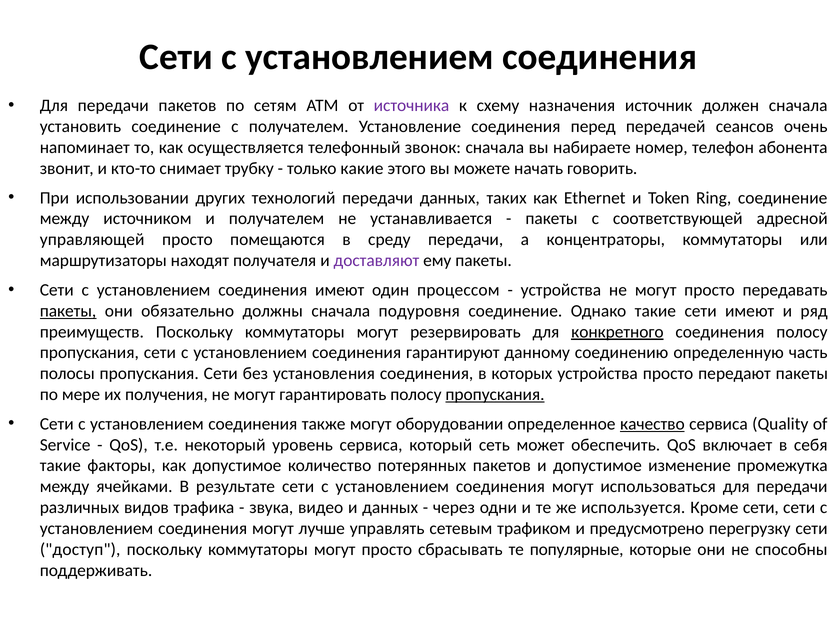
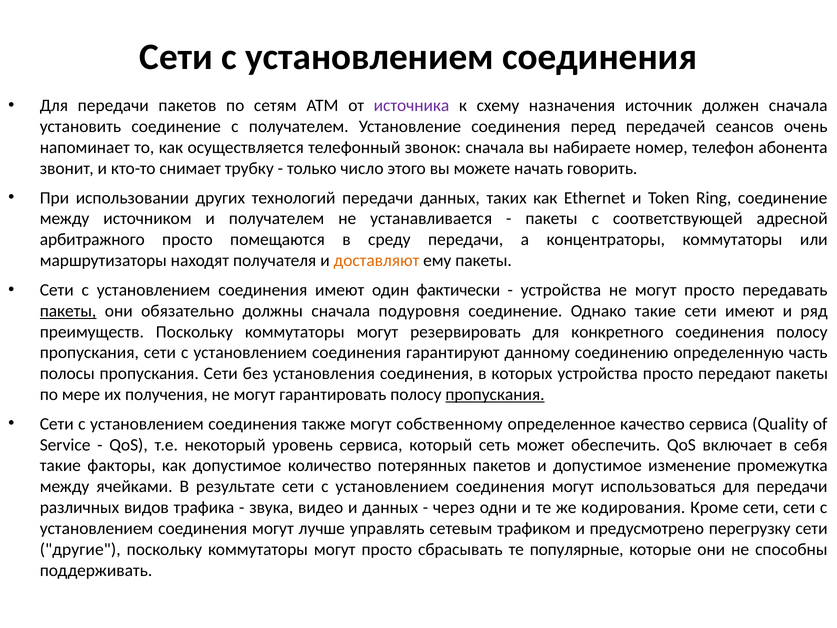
какие: какие -> число (362, 168)
управляющей: управляющей -> арбитражного (92, 240)
доставляют colour: purple -> orange (376, 260)
процессом: процессом -> фактически (458, 290)
конкретного underline: present -> none (617, 332)
оборудовании: оборудовании -> собственному (450, 424)
качество underline: present -> none (652, 424)
используется: используется -> кодирования (633, 507)
доступ: доступ -> другие (80, 549)
